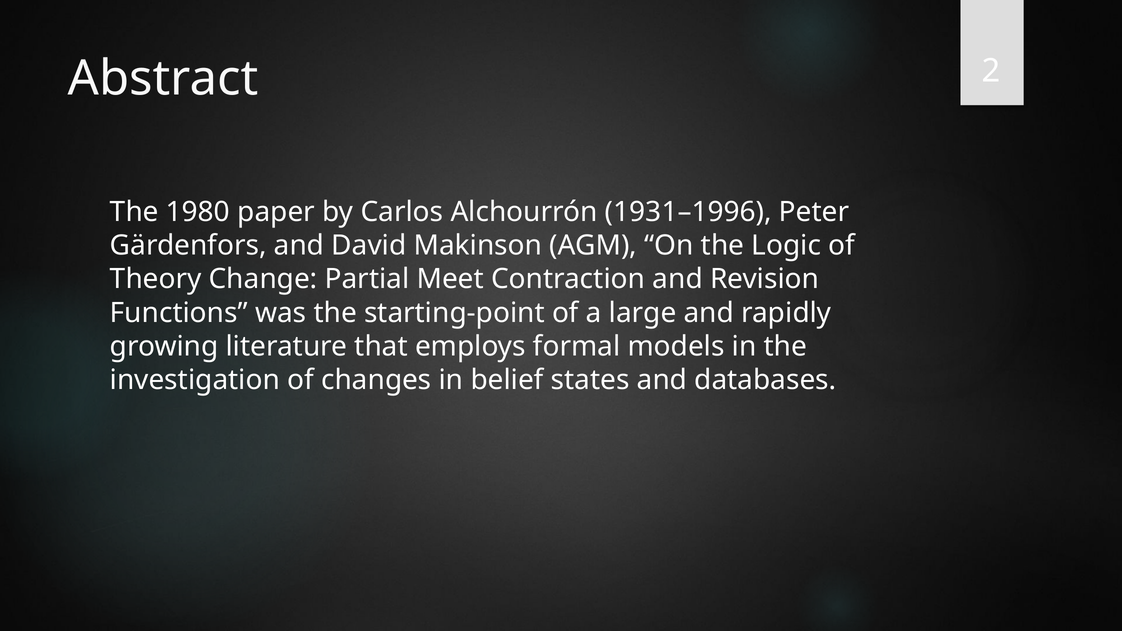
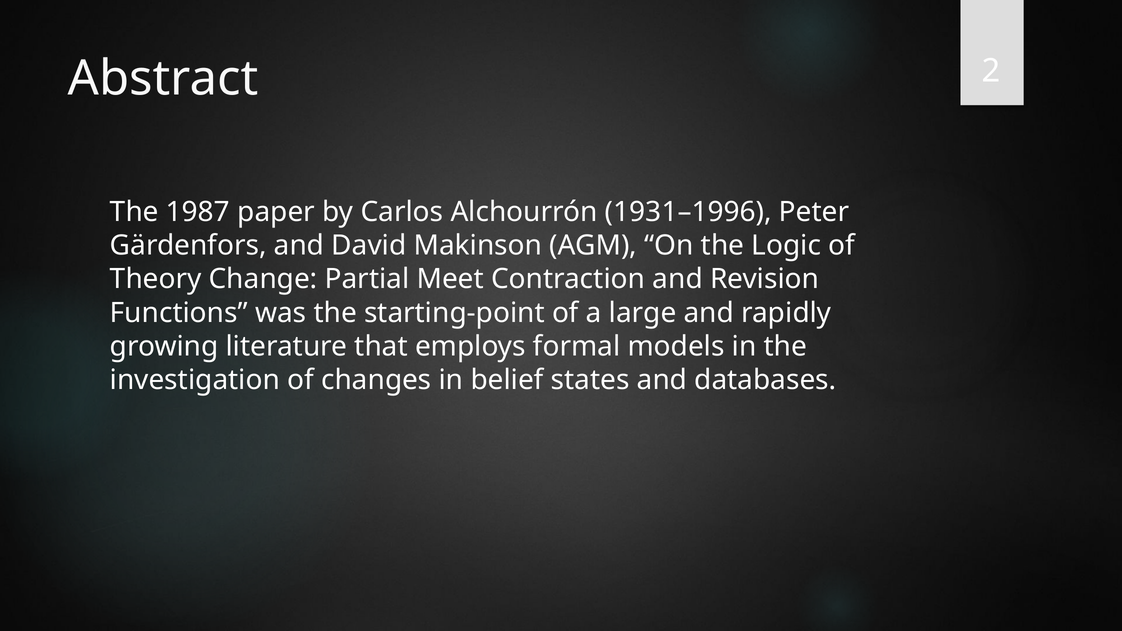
1980: 1980 -> 1987 (198, 212)
